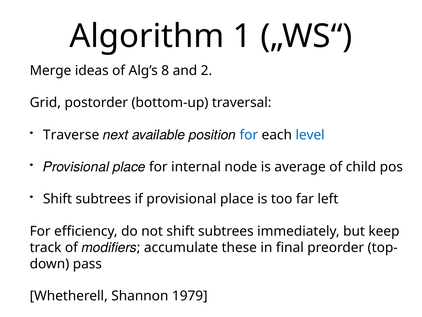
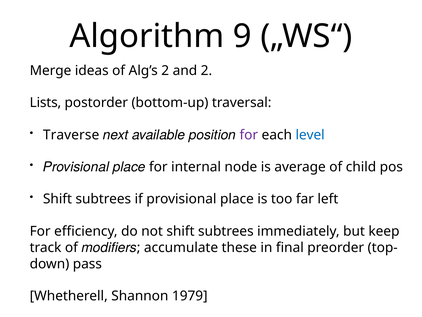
1: 1 -> 9 (242, 36)
Alg’s 8: 8 -> 2 (165, 71)
Grid: Grid -> Lists (45, 103)
for colour: blue -> purple (249, 135)
